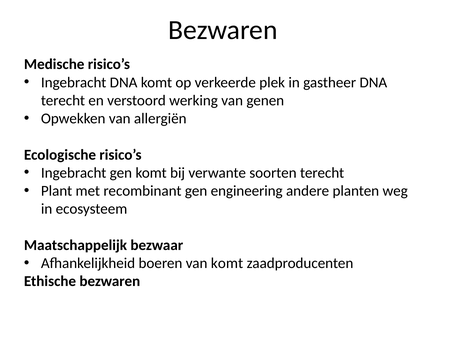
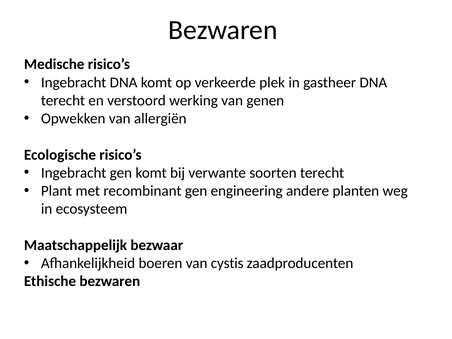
van komt: komt -> cystis (227, 263)
